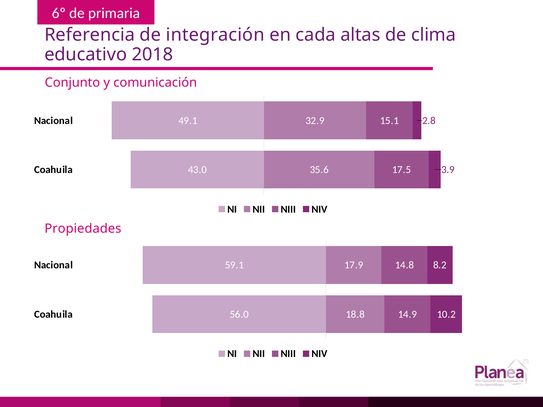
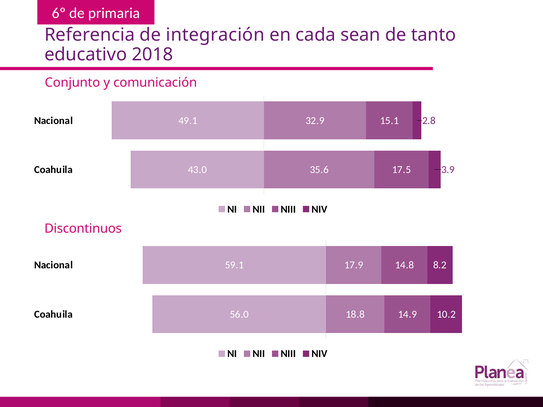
altas: altas -> sean (360, 35)
clima: clima -> tanto (434, 35)
Propiedades: Propiedades -> Discontinuos (83, 229)
